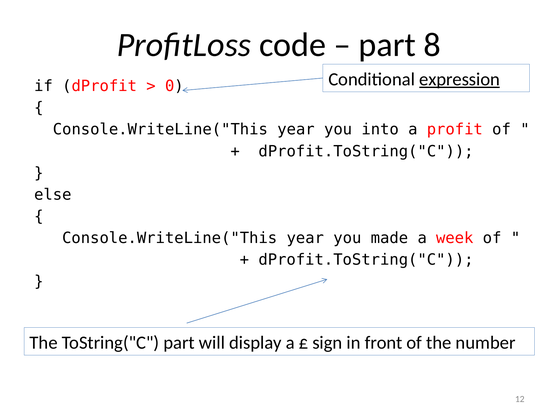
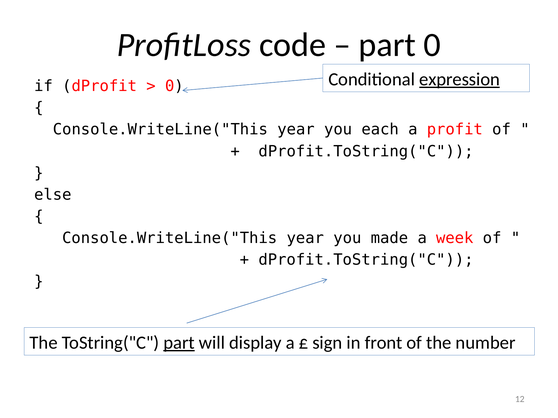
part 8: 8 -> 0 (432, 45)
into: into -> each (380, 130)
part underline: none -> present (179, 343)
